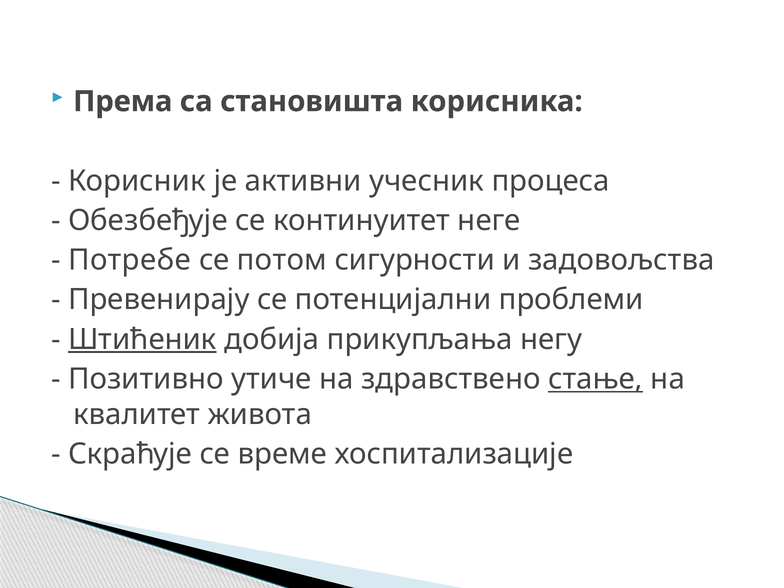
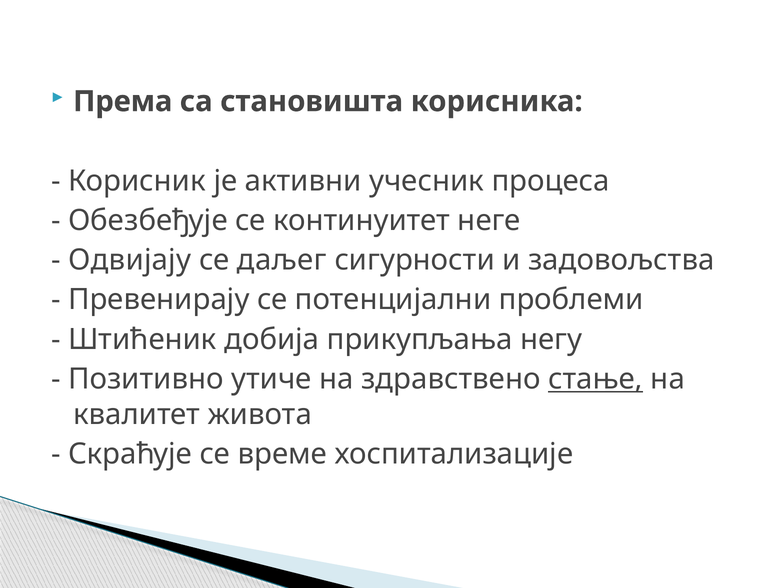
Потребе: Потребе -> Одвијају (130, 260)
потом: потом -> даљег (282, 260)
Штићеник underline: present -> none (142, 339)
